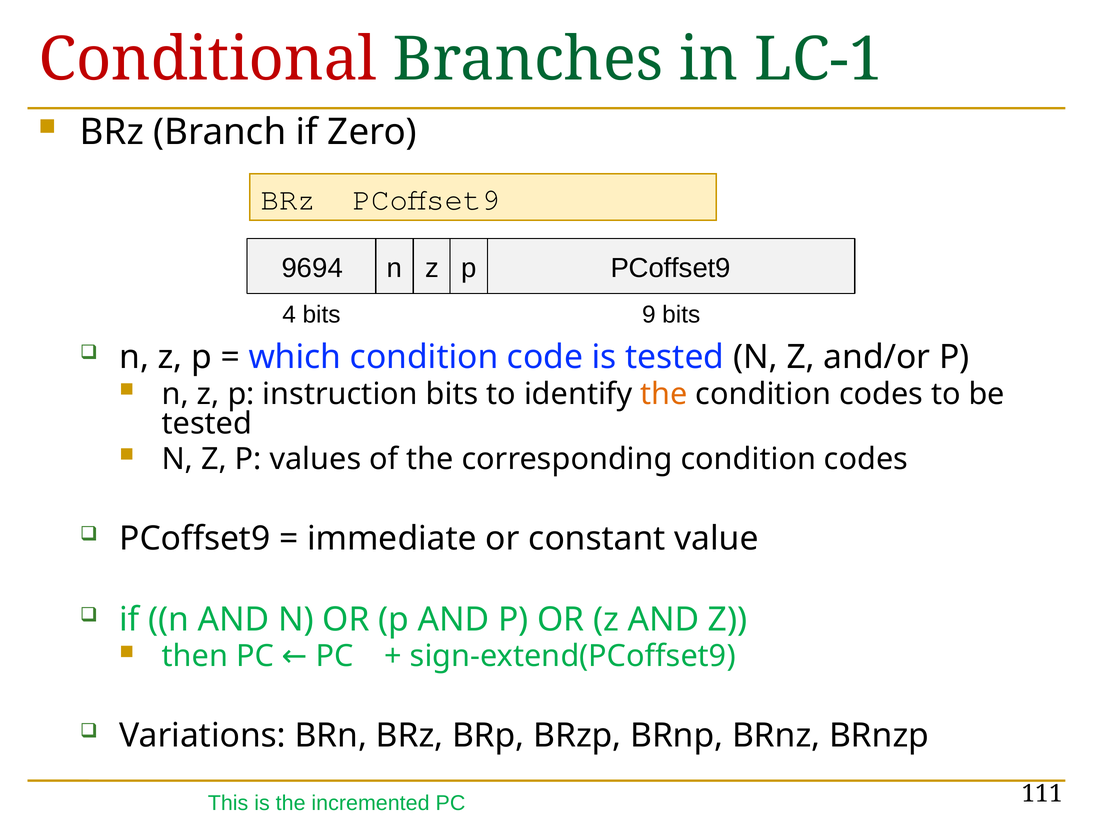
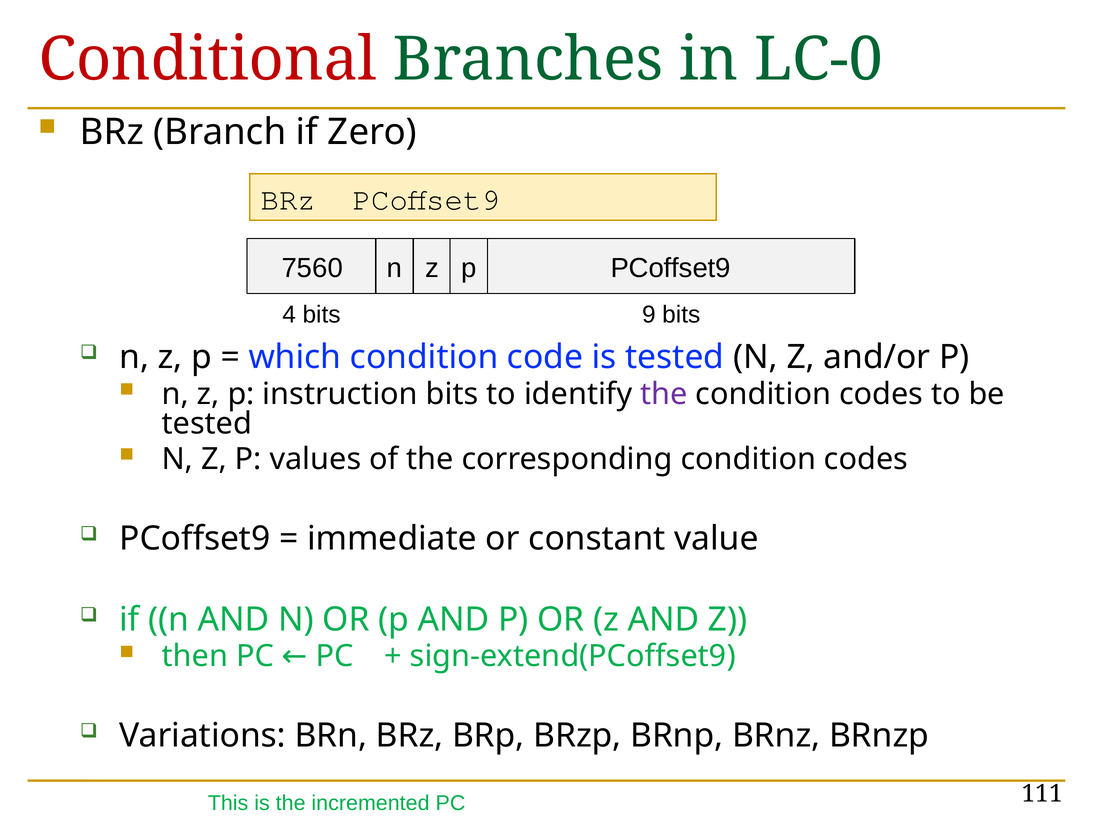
LC-1: LC-1 -> LC-0 (819, 59)
9694: 9694 -> 7560 (312, 268)
the colour: orange -> purple (664, 394)
